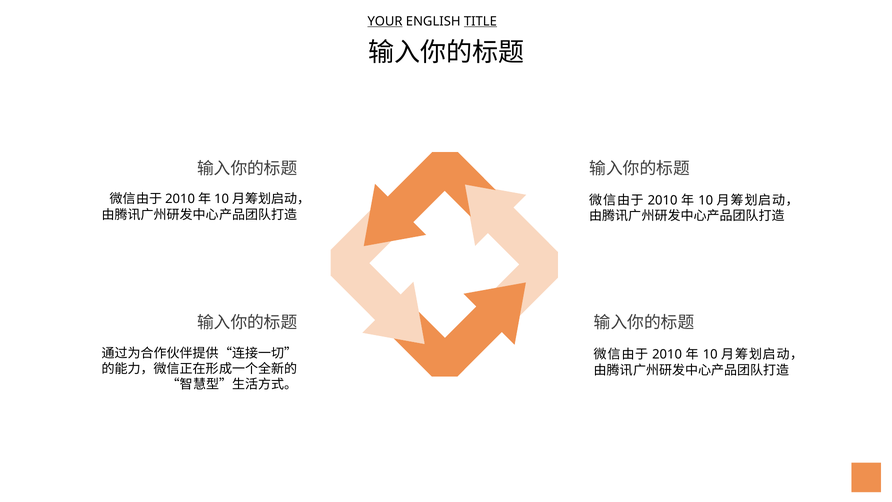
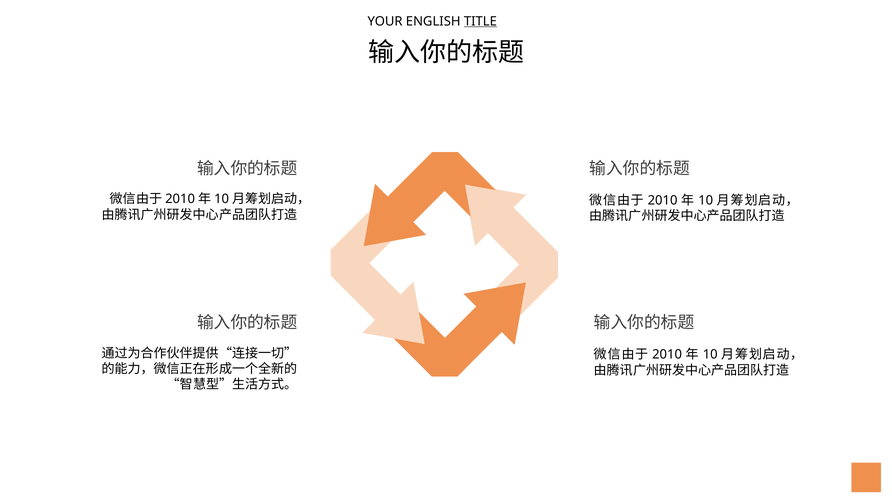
YOUR underline: present -> none (385, 21)
